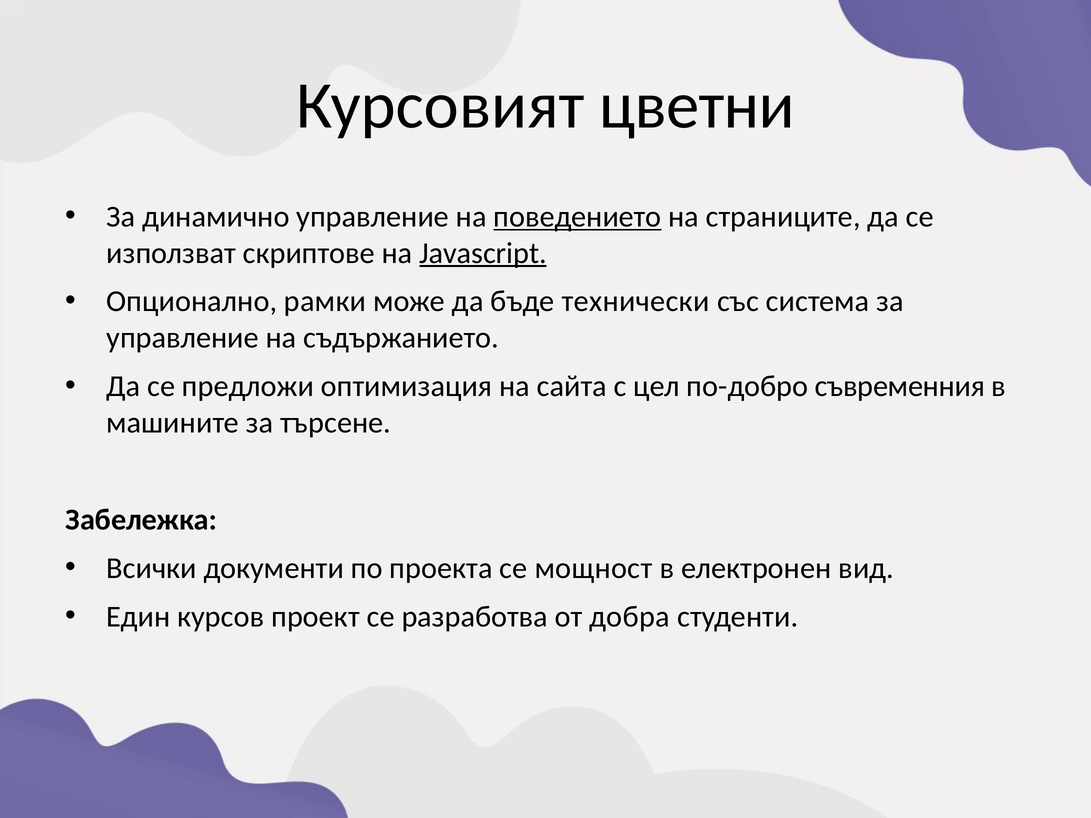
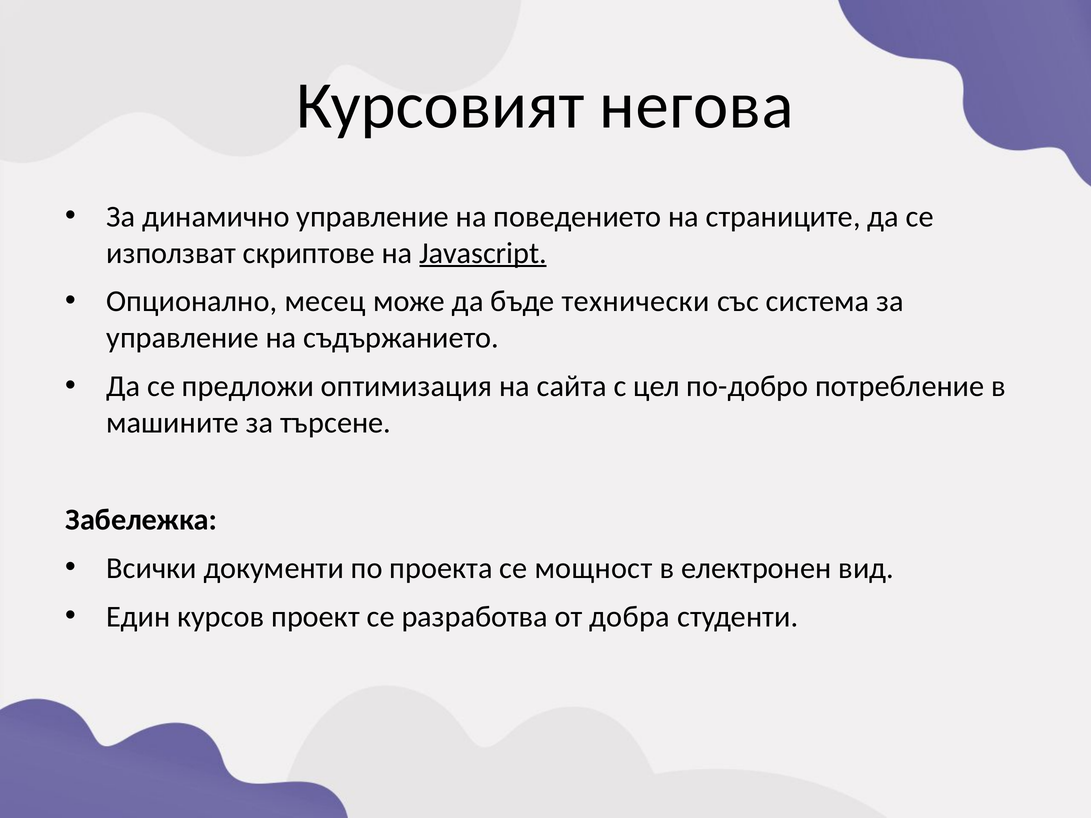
цветни: цветни -> негова (696, 106)
поведението underline: present -> none (577, 217)
рамки: рамки -> месец (325, 302)
съвременния: съвременния -> потребление (900, 386)
